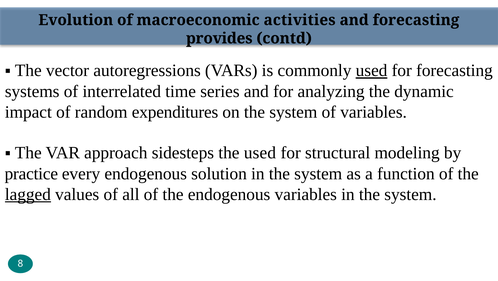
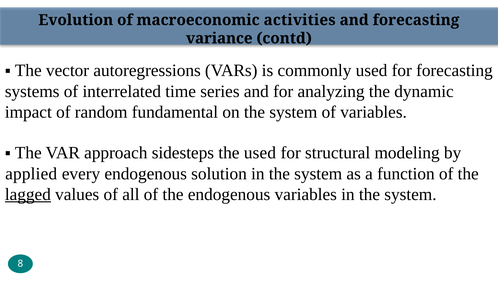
provides: provides -> variance (219, 38)
used underline: present -> none (372, 70)
expenditures: expenditures -> fundamental (175, 112)
practice: practice -> applied (31, 173)
